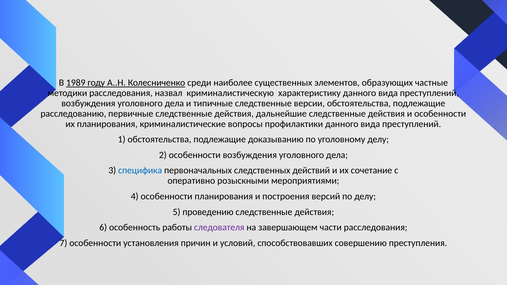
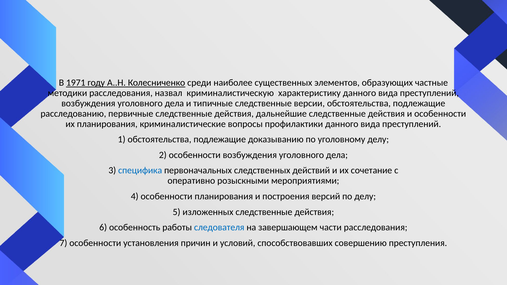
1989: 1989 -> 1971 (76, 83)
проведению: проведению -> изложенных (208, 212)
следователя colour: purple -> blue (219, 228)
